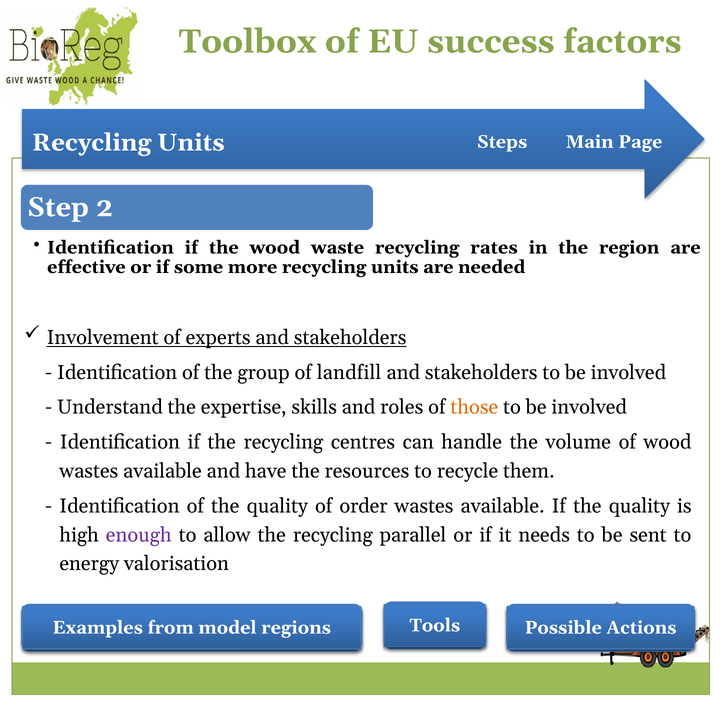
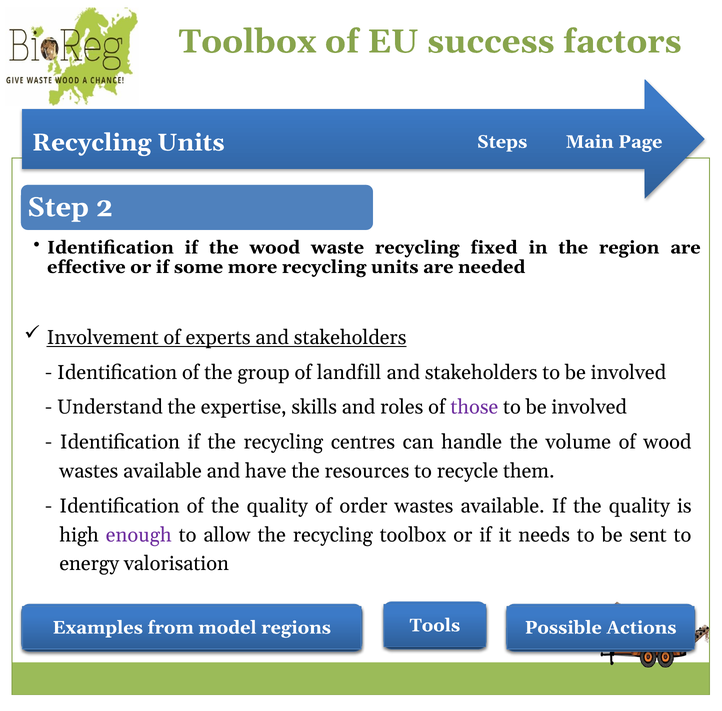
rates: rates -> fixed (494, 247)
those colour: orange -> purple (474, 407)
recycling parallel: parallel -> toolbox (413, 535)
